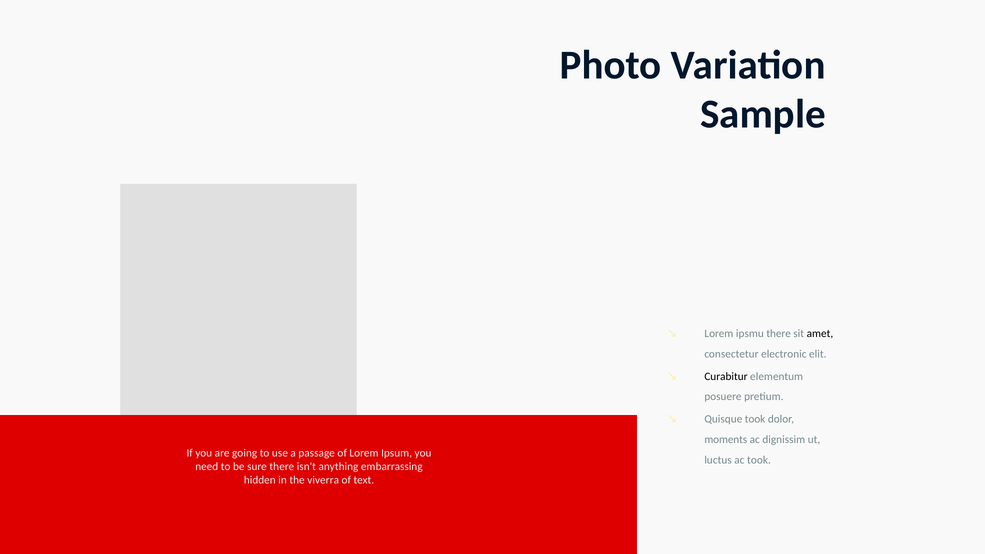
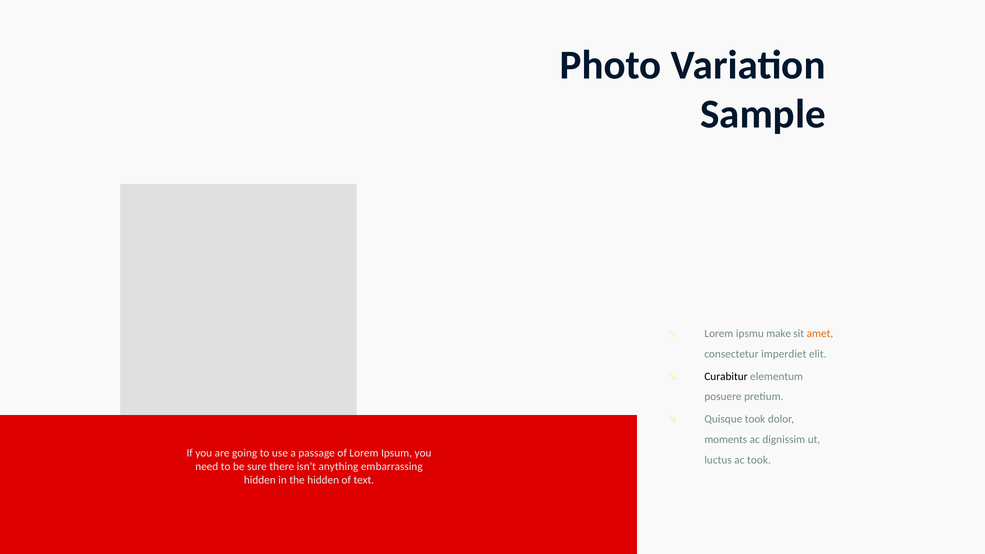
ipsmu there: there -> make (779, 334)
amet colour: black -> orange (820, 334)
electronic: electronic -> imperdiet (784, 354)
the viverra: viverra -> hidden (323, 480)
